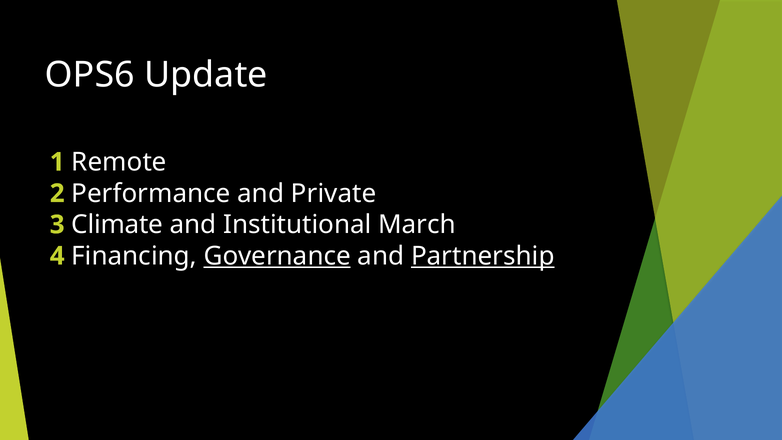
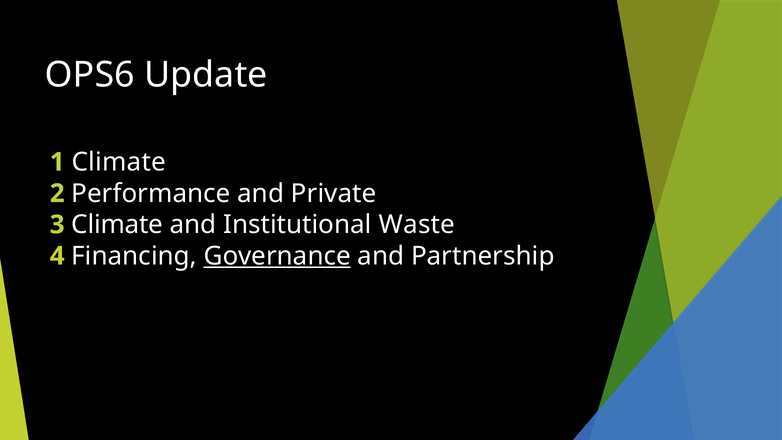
1 Remote: Remote -> Climate (119, 162)
March: March -> Waste (417, 225)
Partnership underline: present -> none (483, 256)
